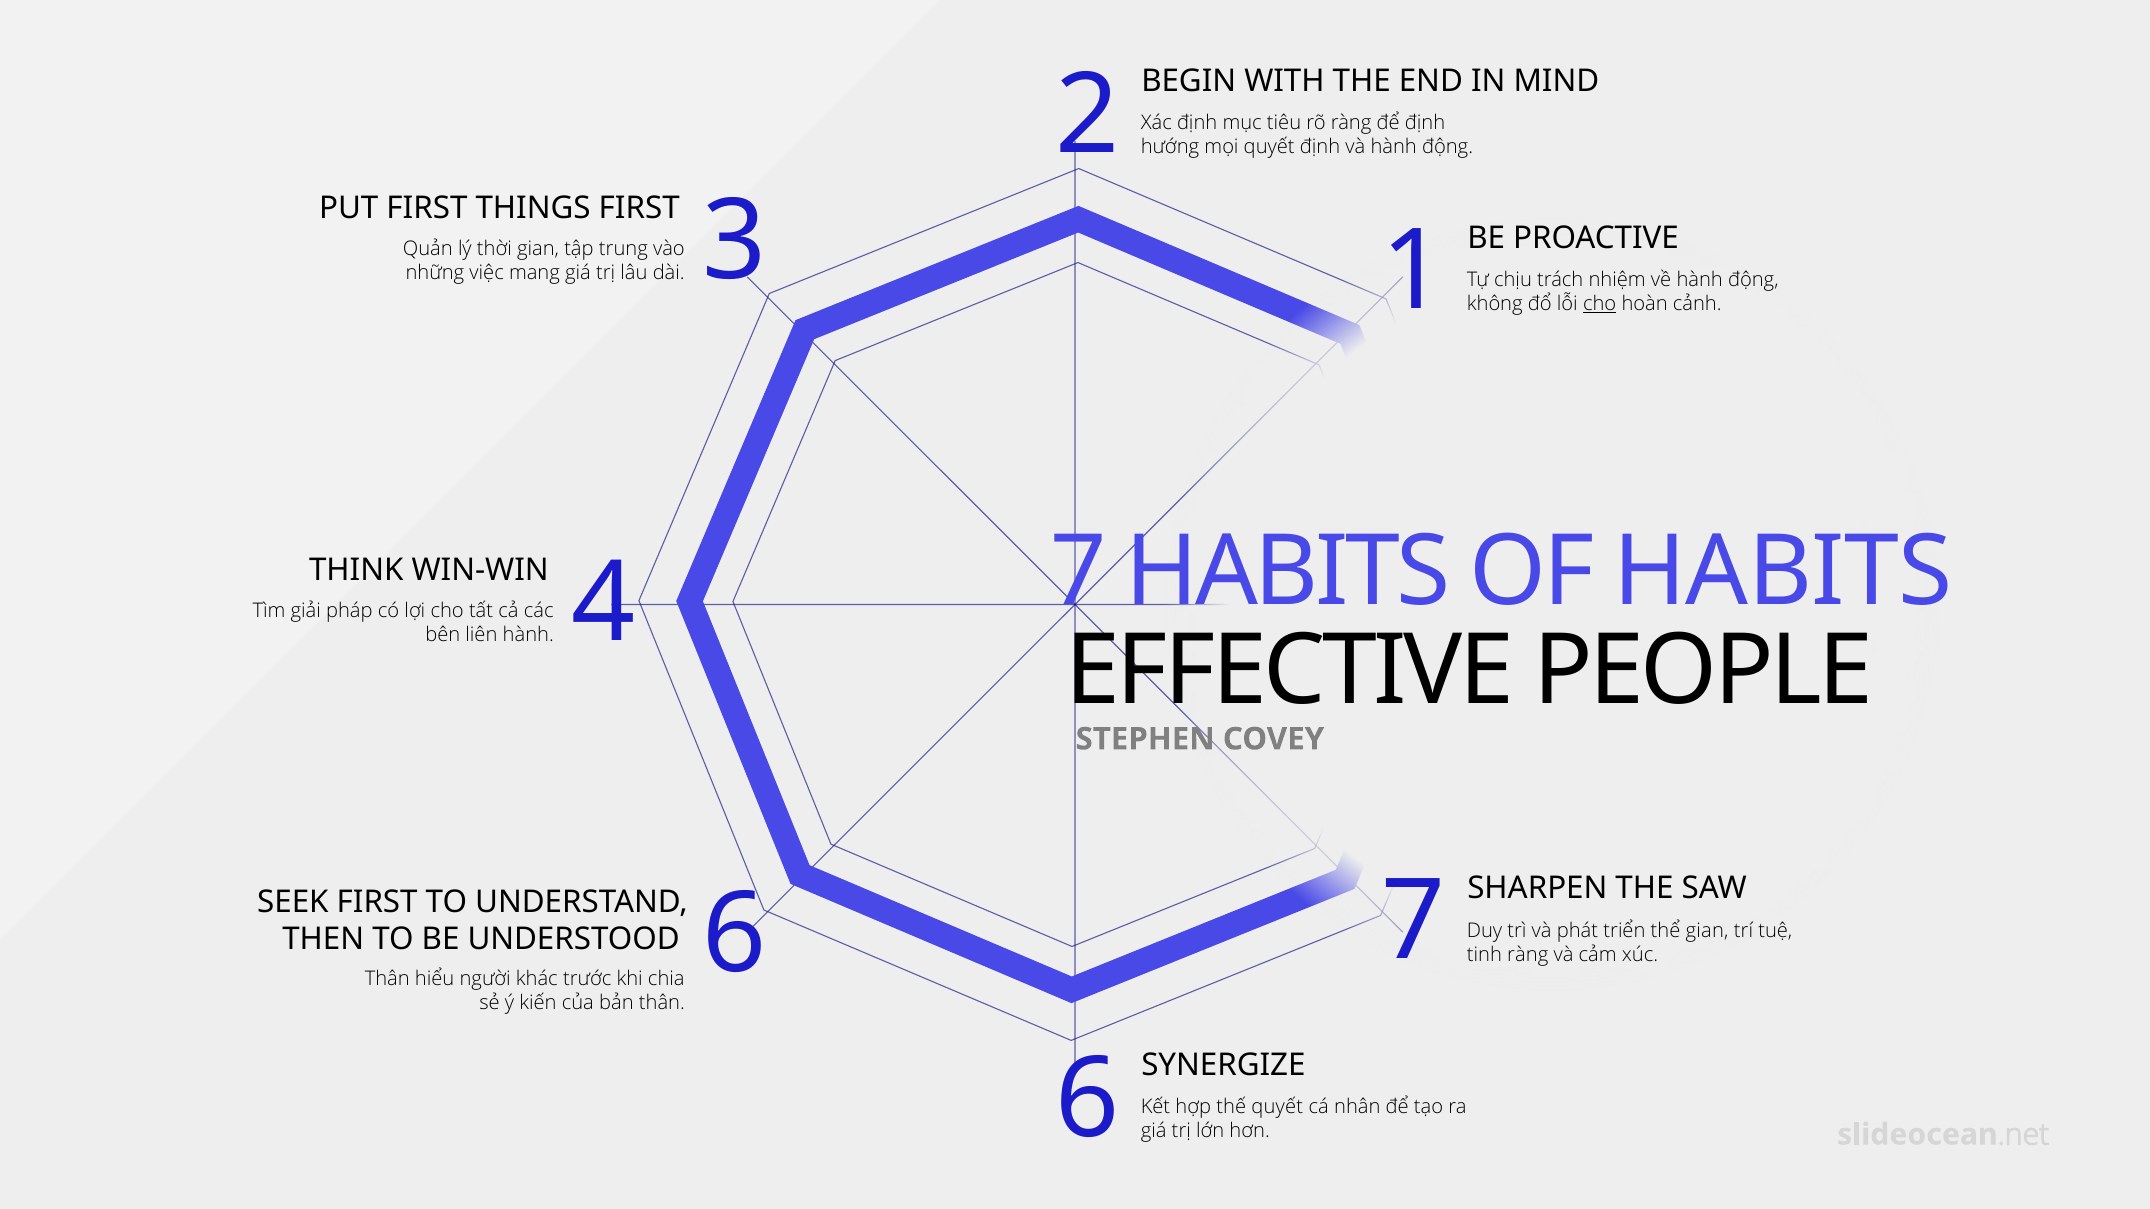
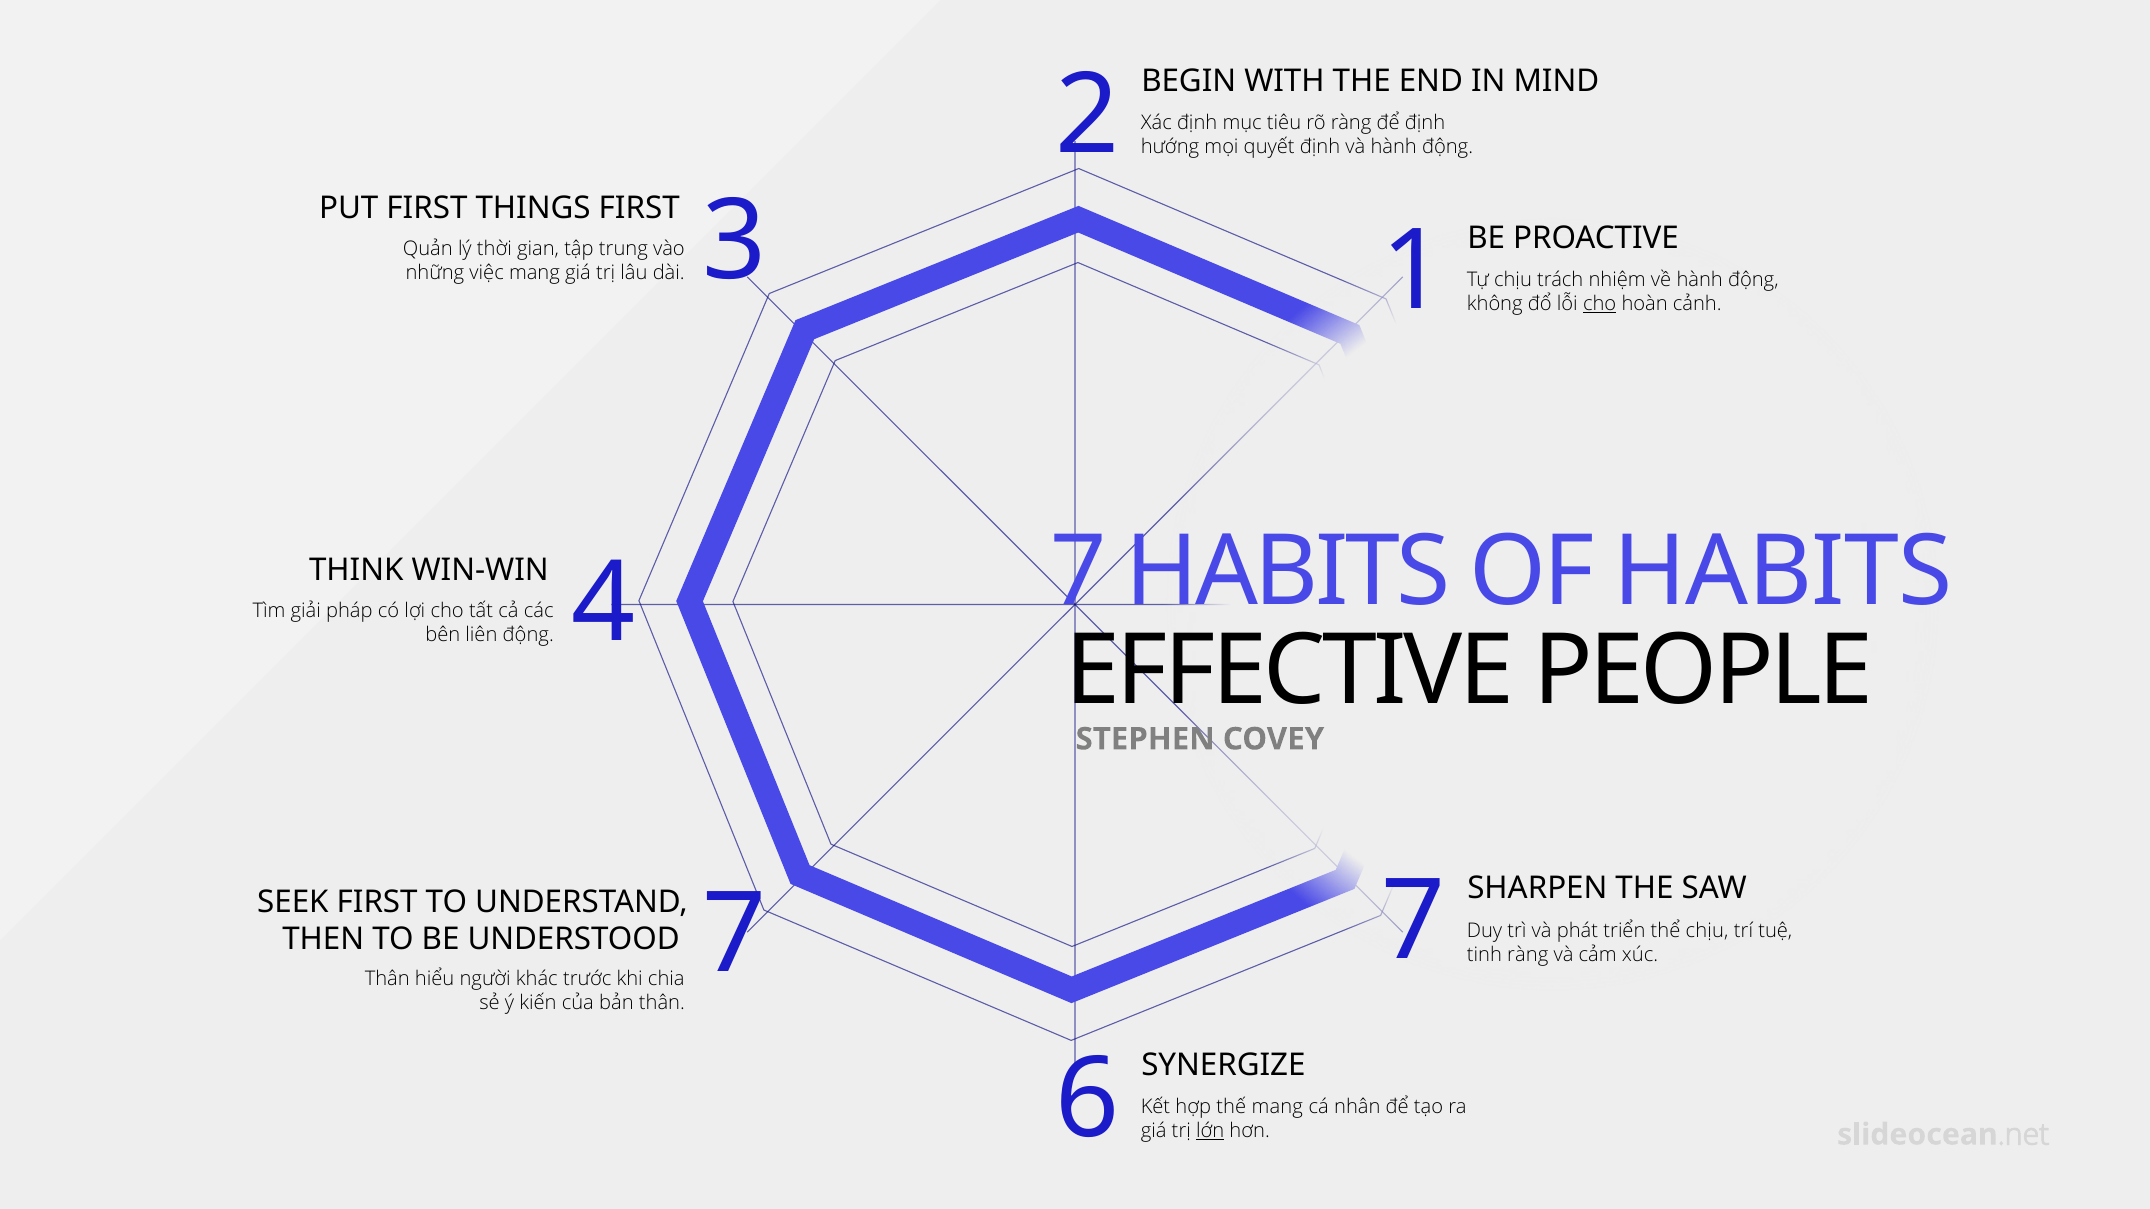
liên hành: hành -> động (528, 636)
thể gian: gian -> chịu (1707, 931)
thân 6: 6 -> 7 (734, 935)
thế quyết: quyết -> mang (1277, 1107)
lớn underline: none -> present (1210, 1131)
